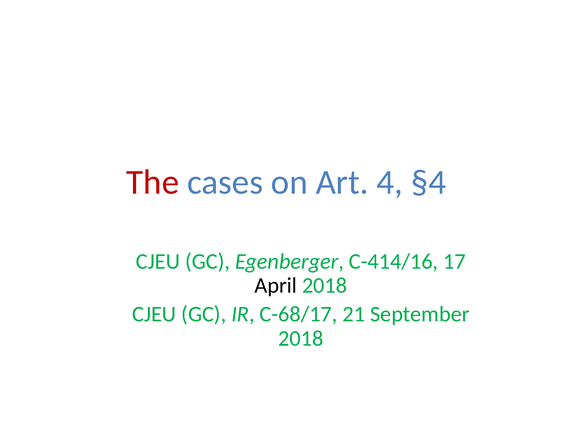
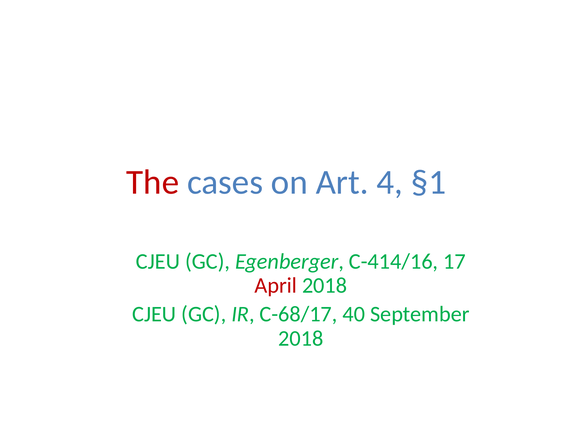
§4: §4 -> §1 (429, 182)
April colour: black -> red (276, 285)
21: 21 -> 40 (354, 314)
